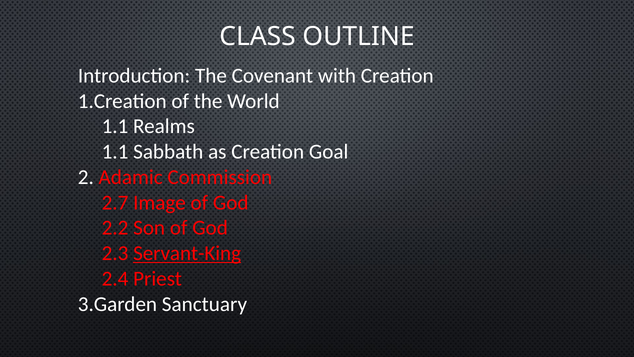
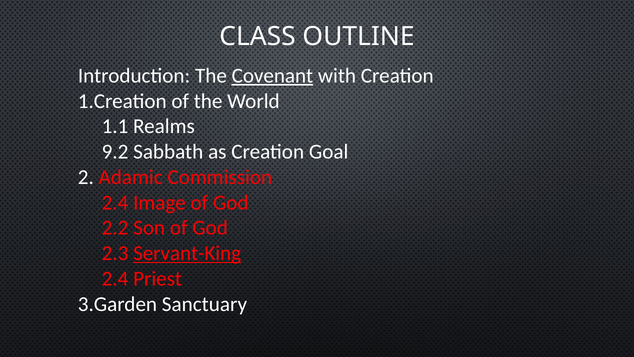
Covenant underline: none -> present (272, 76)
1.1: 1.1 -> 9.2 (115, 152)
2.7: 2.7 -> 2.4 (115, 202)
